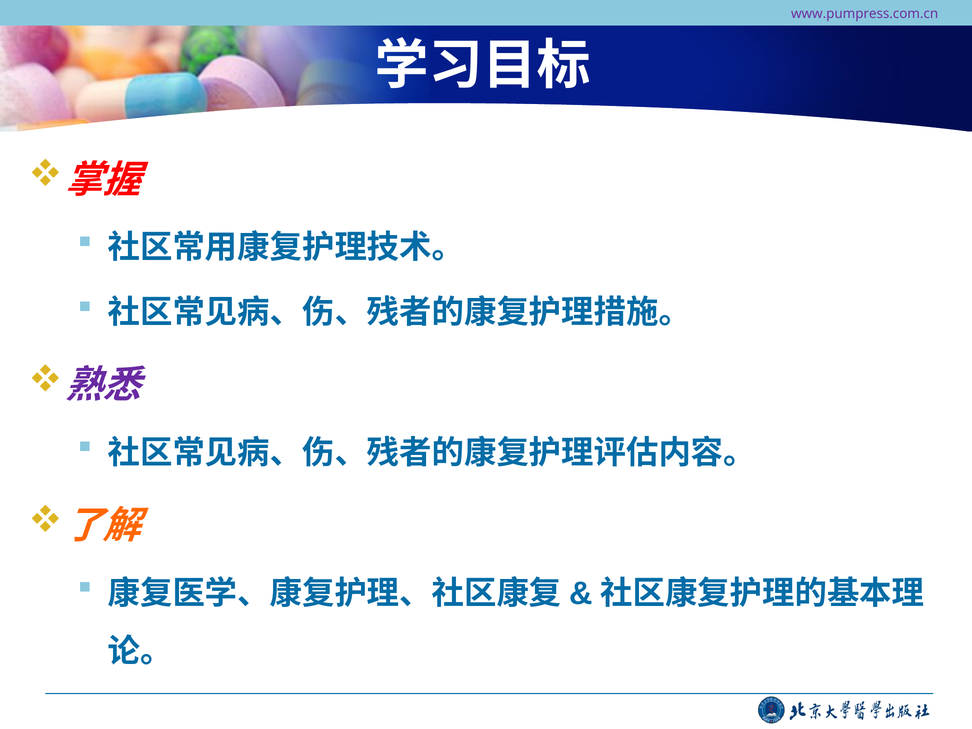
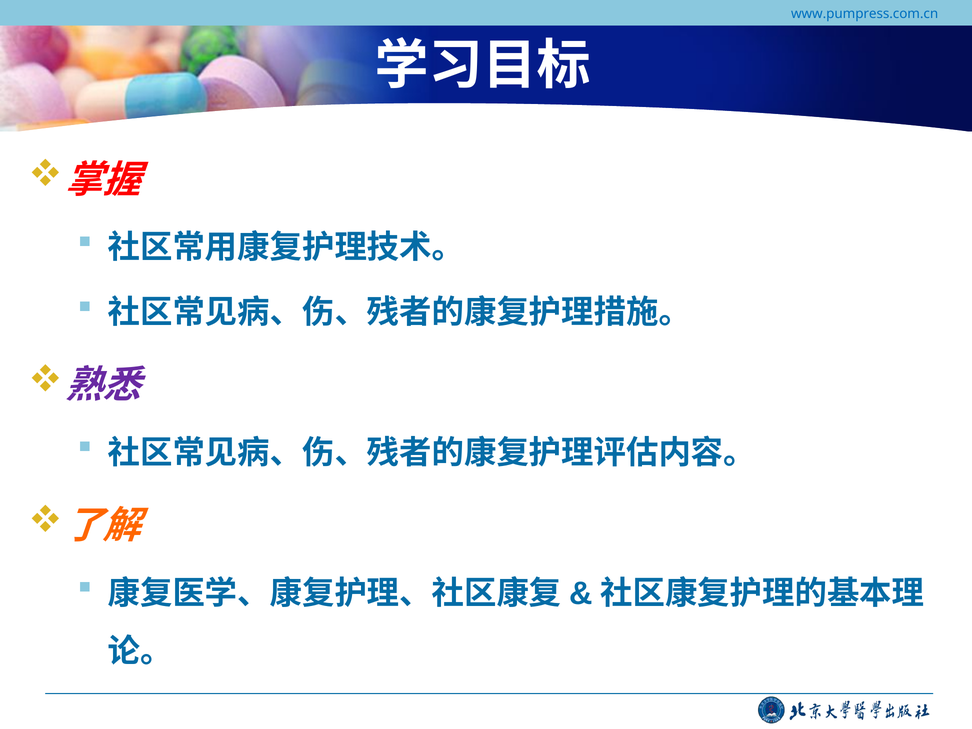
www.pumpress.com.cn colour: purple -> blue (865, 14)
